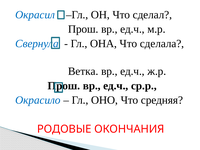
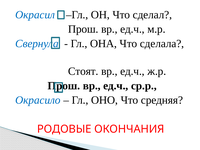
Ветка: Ветка -> Стоят (83, 71)
